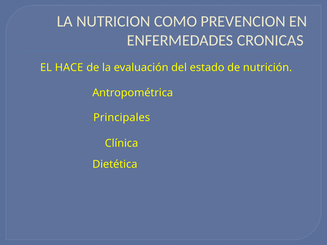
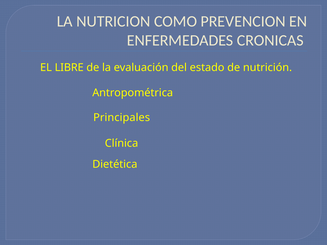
HACE: HACE -> LIBRE (69, 68)
